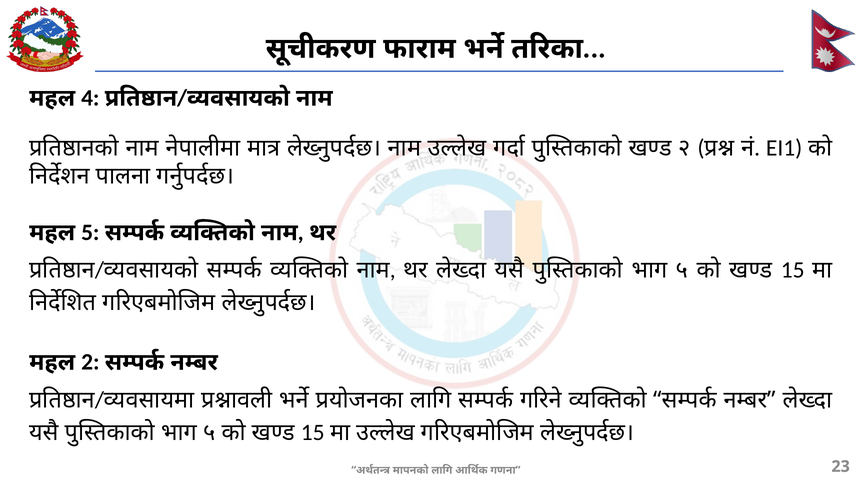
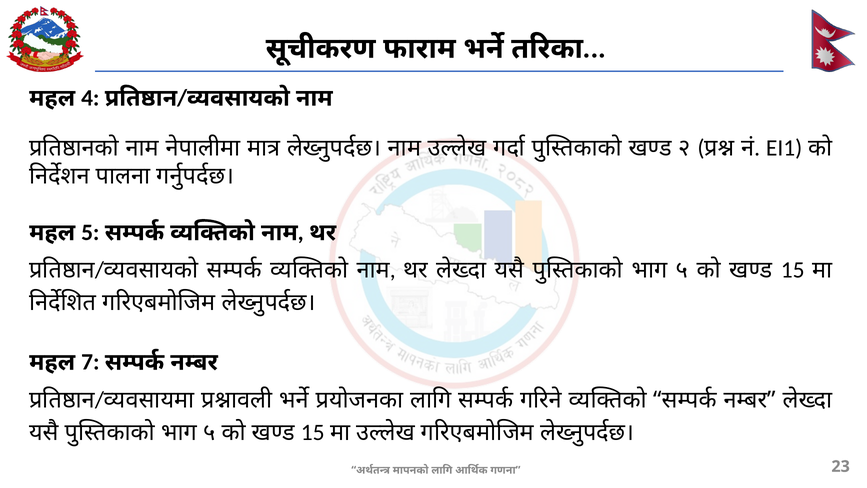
2: 2 -> 7 (90, 362)
